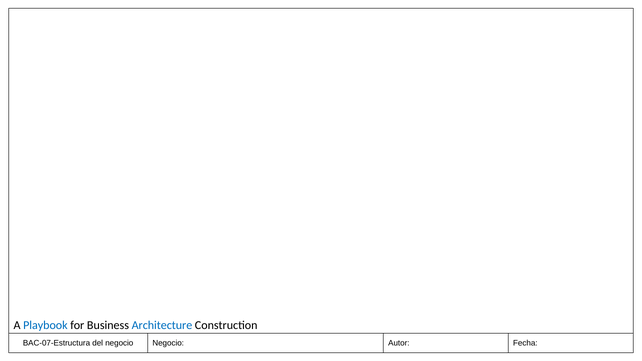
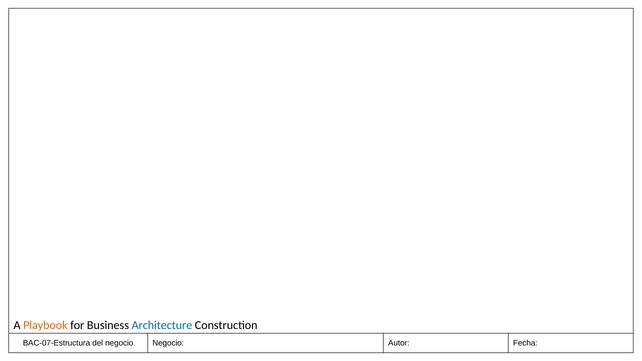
Playbook colour: blue -> orange (45, 325)
